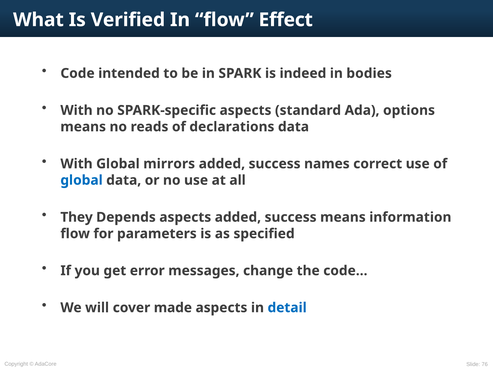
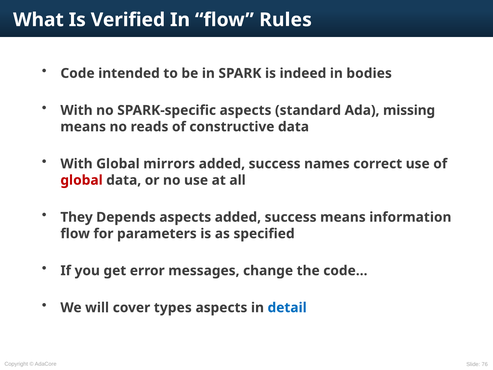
Effect: Effect -> Rules (286, 20)
options: options -> missing (409, 110)
declarations: declarations -> constructive (232, 127)
global colour: blue -> red (82, 180)
made: made -> types (173, 307)
